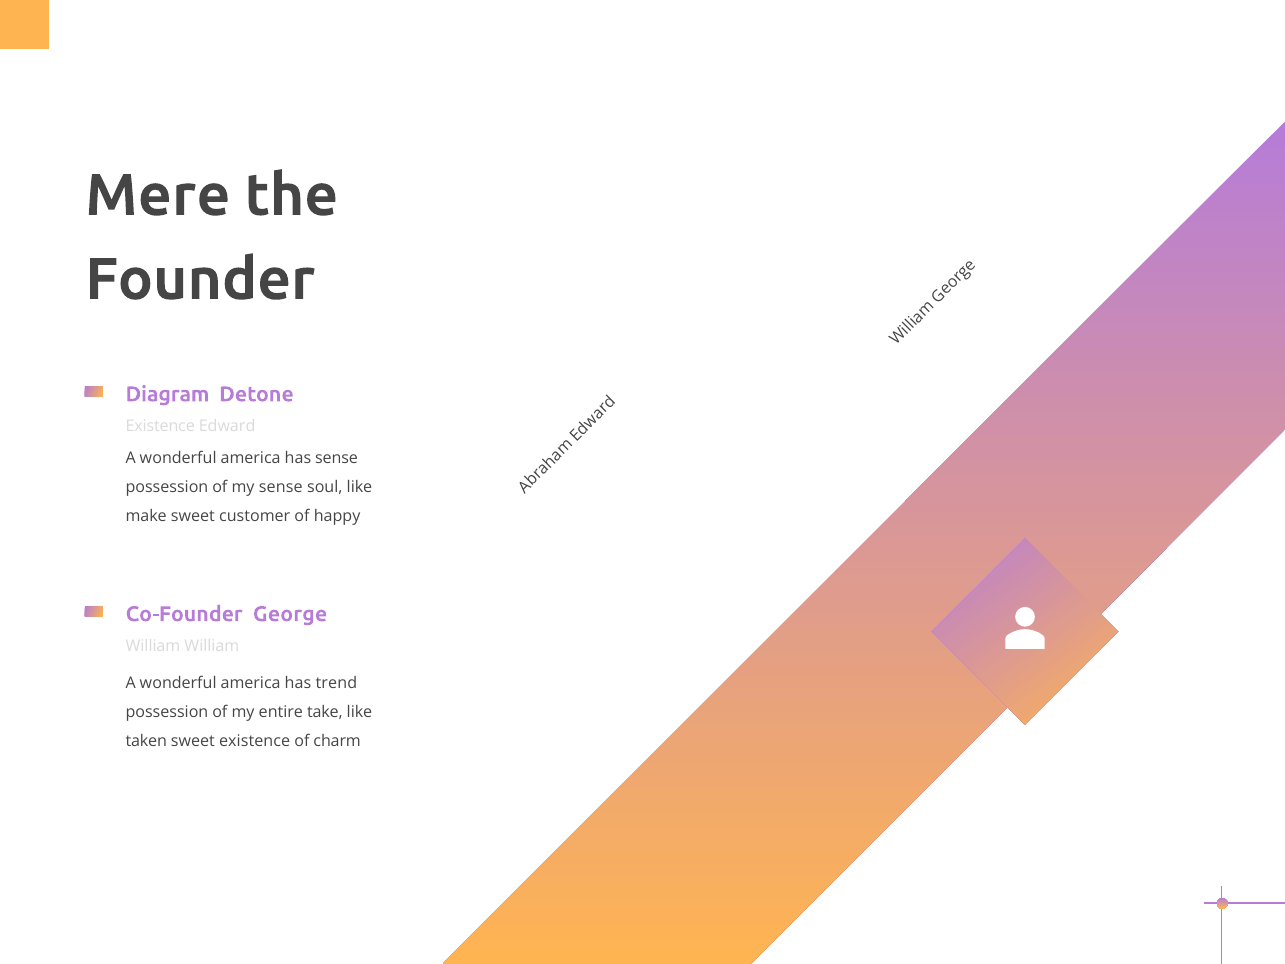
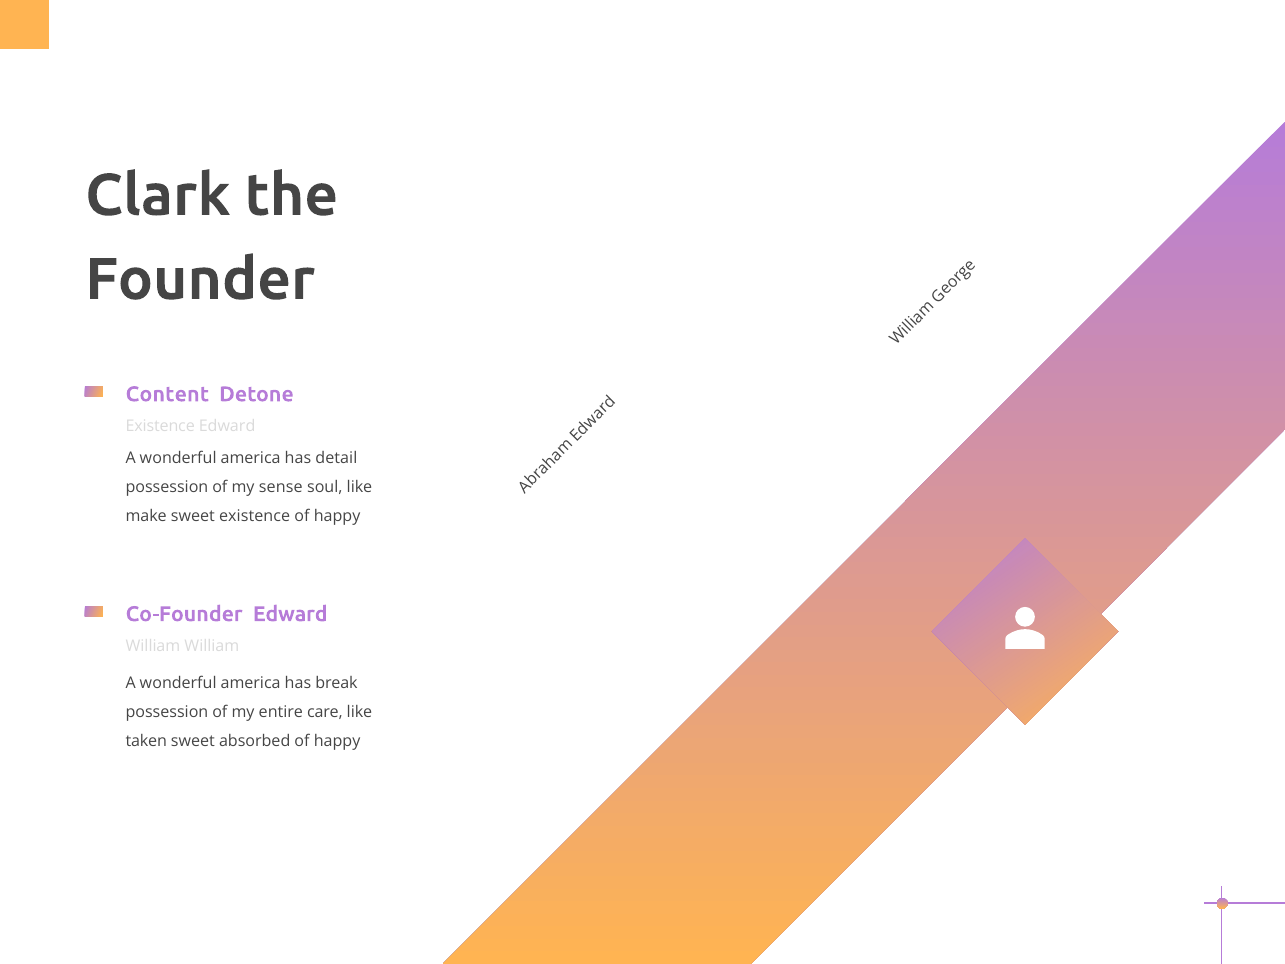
Mere: Mere -> Clark (158, 195)
Diagram: Diagram -> Content (167, 394)
has sense: sense -> detail (336, 458)
sweet customer: customer -> existence (255, 516)
Co-Founder George: George -> Edward (290, 614)
trend: trend -> break (336, 683)
take: take -> care (325, 712)
sweet existence: existence -> absorbed (255, 741)
charm: charm -> happy (337, 741)
